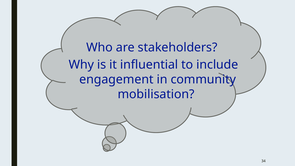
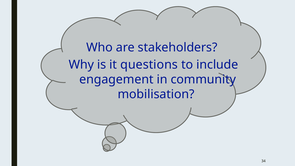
influential: influential -> questions (149, 65)
